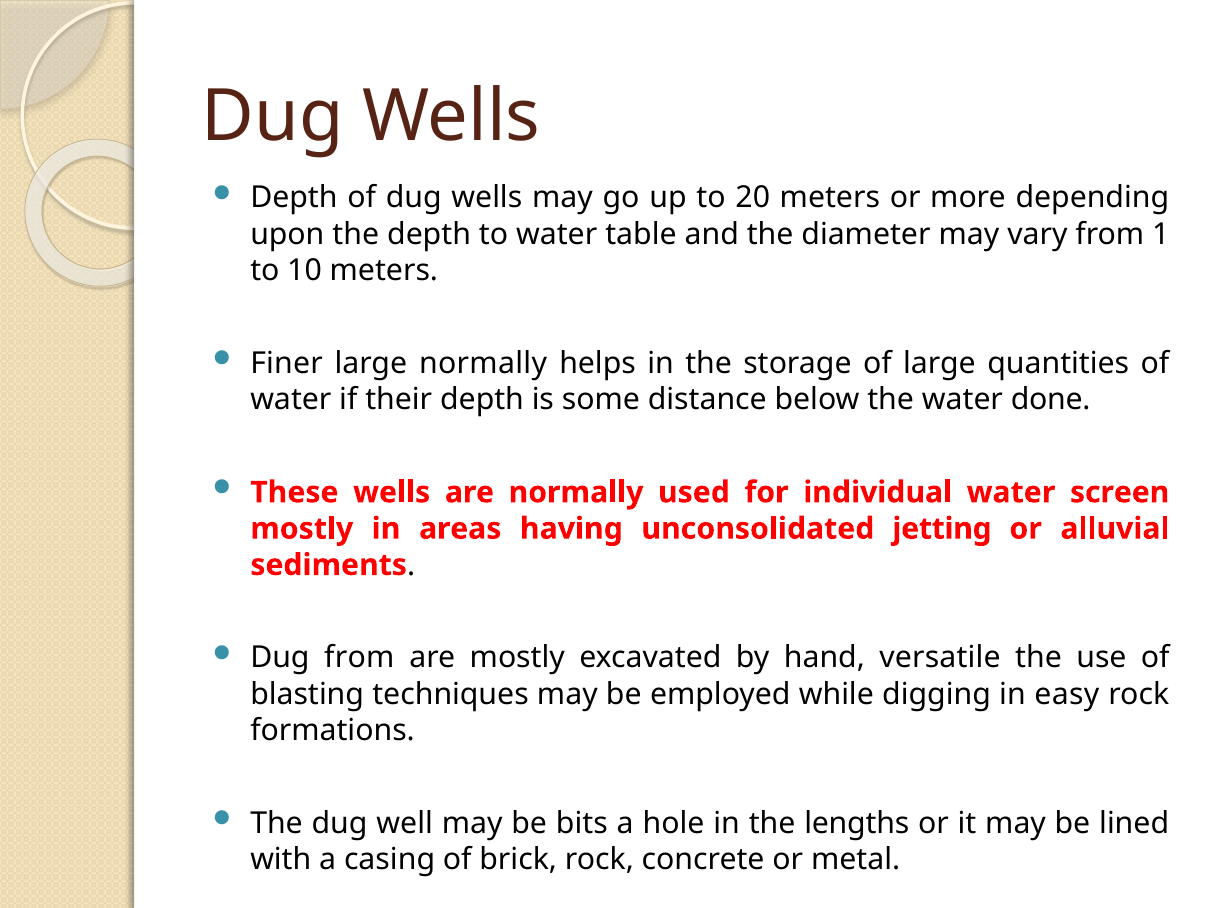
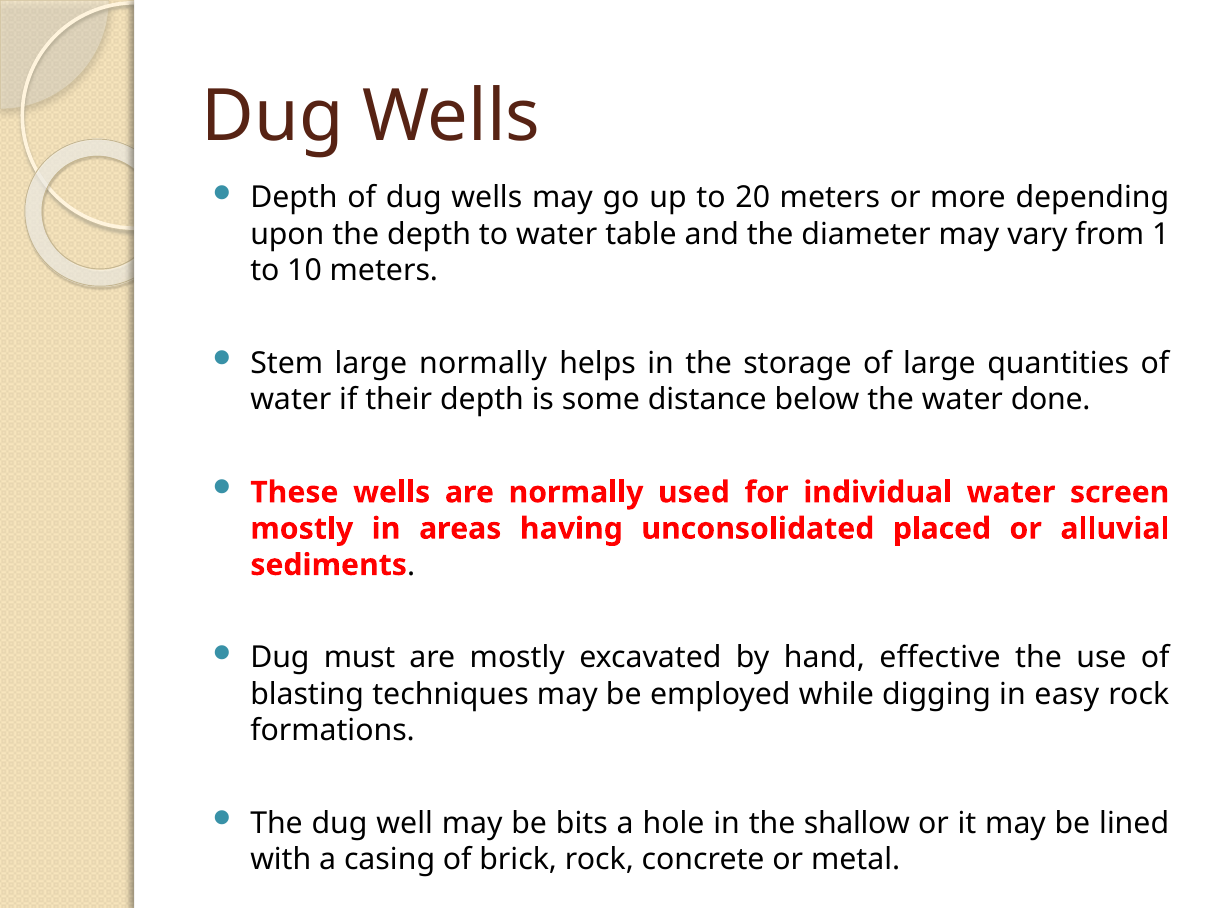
Finer: Finer -> Stem (287, 363)
jetting: jetting -> placed (942, 528)
Dug from: from -> must (360, 658)
versatile: versatile -> effective (940, 658)
lengths: lengths -> shallow (857, 823)
